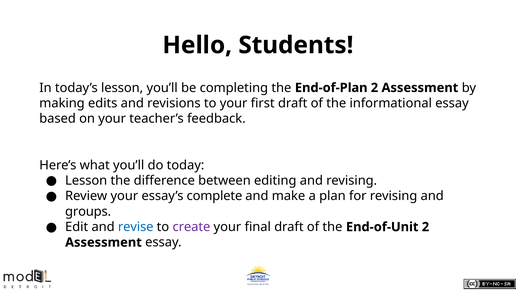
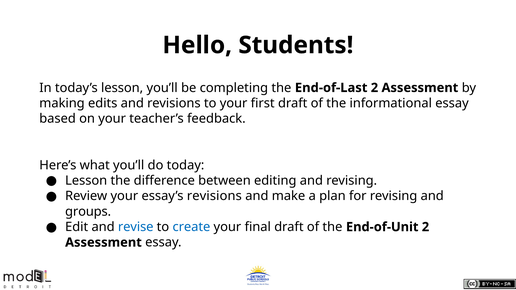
End-of-Plan: End-of-Plan -> End-of-Last (331, 88)
essay’s complete: complete -> revisions (214, 196)
create colour: purple -> blue (191, 227)
